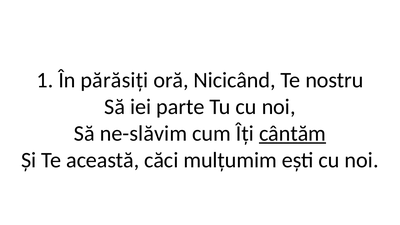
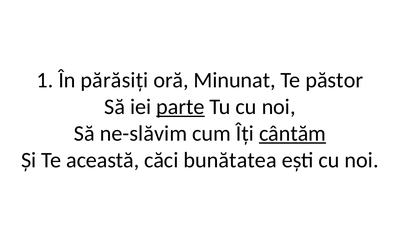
Nicicând: Nicicând -> Minunat (235, 80)
nostru: nostru -> păstor (334, 80)
parte underline: none -> present (180, 107)
mulțumim: mulțumim -> bunătatea (230, 160)
